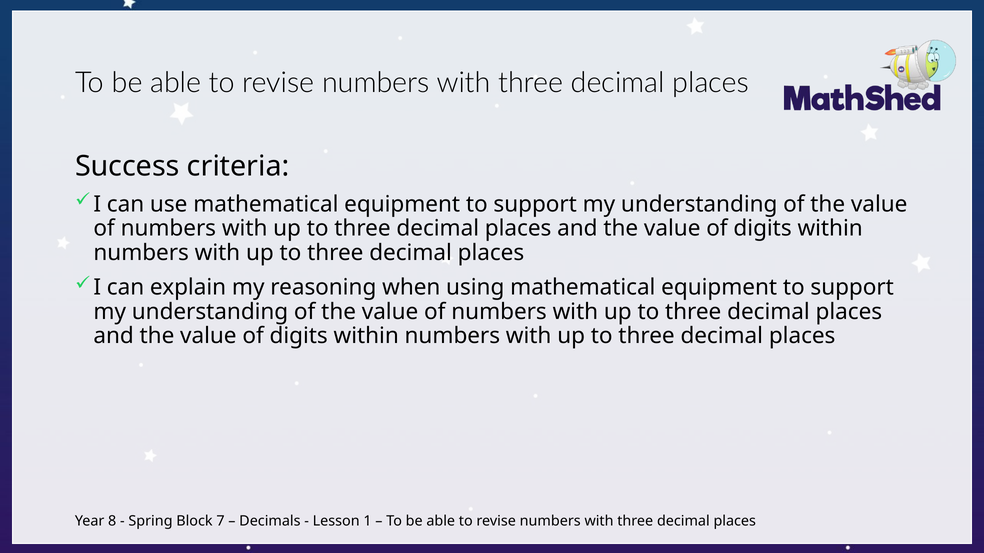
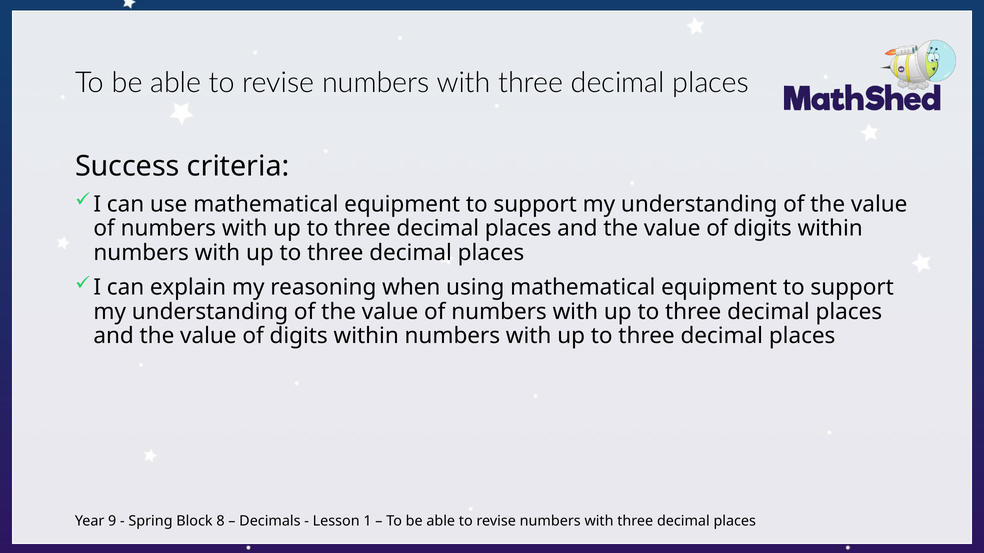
8: 8 -> 9 (112, 522)
7: 7 -> 8 (220, 522)
